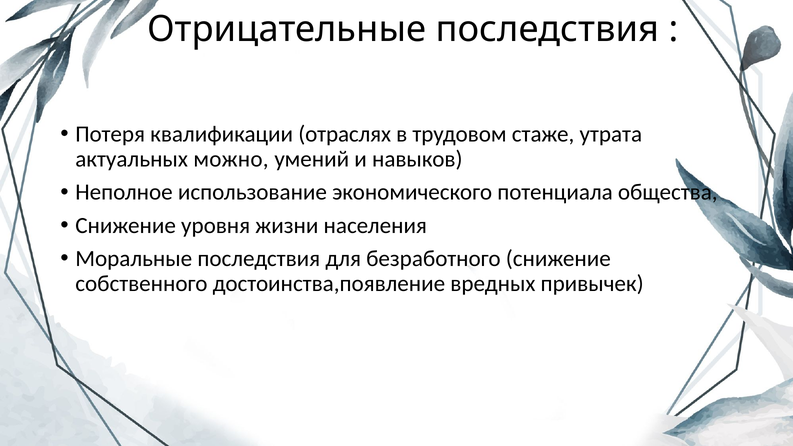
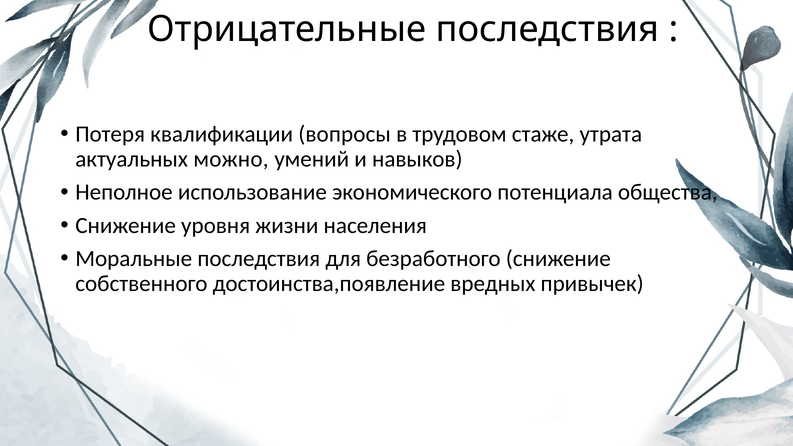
отраслях: отраслях -> вопросы (345, 134)
